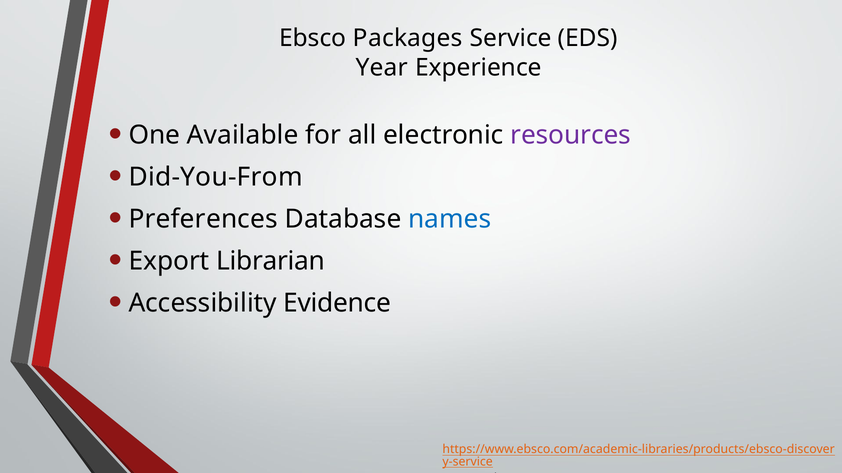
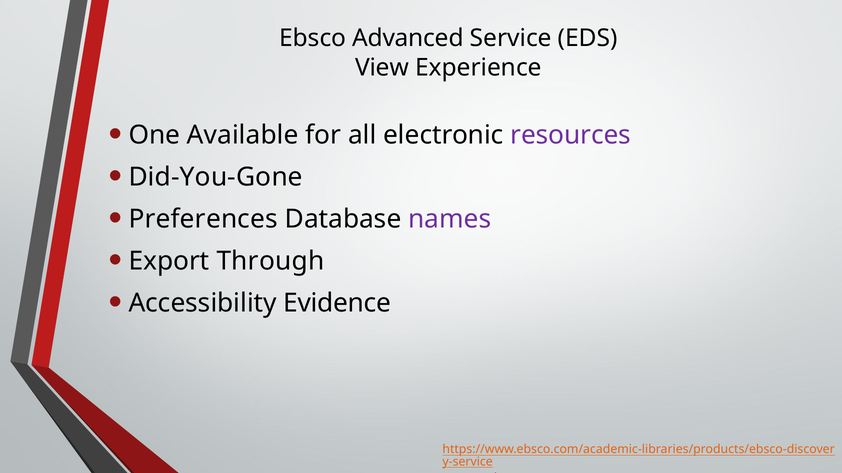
Packages: Packages -> Advanced (408, 38)
Year: Year -> View (382, 68)
Did-You-From: Did-You-From -> Did-You-Gone (216, 177)
names colour: blue -> purple (450, 219)
Librarian: Librarian -> Through (270, 261)
